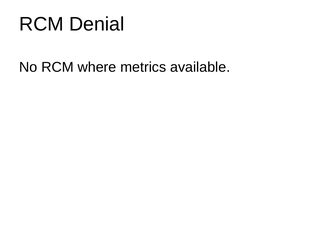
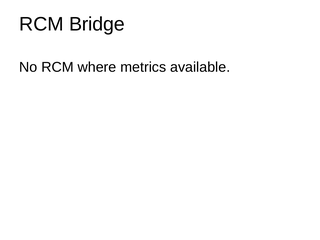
Denial: Denial -> Bridge (97, 24)
